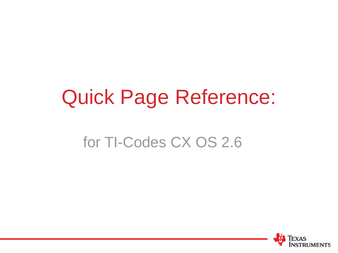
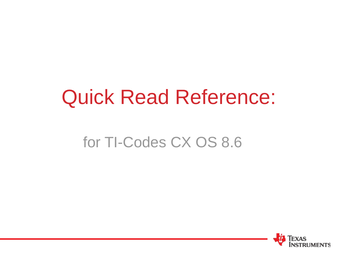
Page: Page -> Read (145, 97)
2.6: 2.6 -> 8.6 (232, 143)
